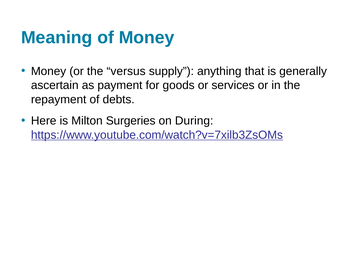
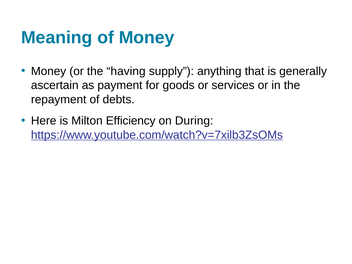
versus: versus -> having (126, 71)
Surgeries: Surgeries -> Efficiency (131, 121)
